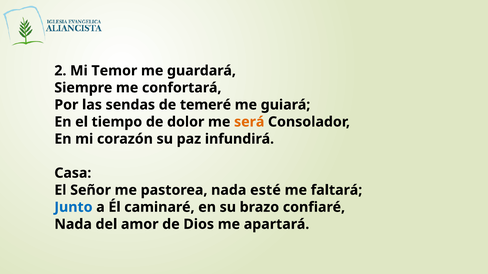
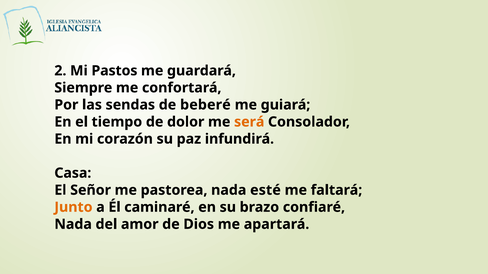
Temor: Temor -> Pastos (114, 71)
temeré: temeré -> beberé (205, 105)
Junto colour: blue -> orange (73, 208)
